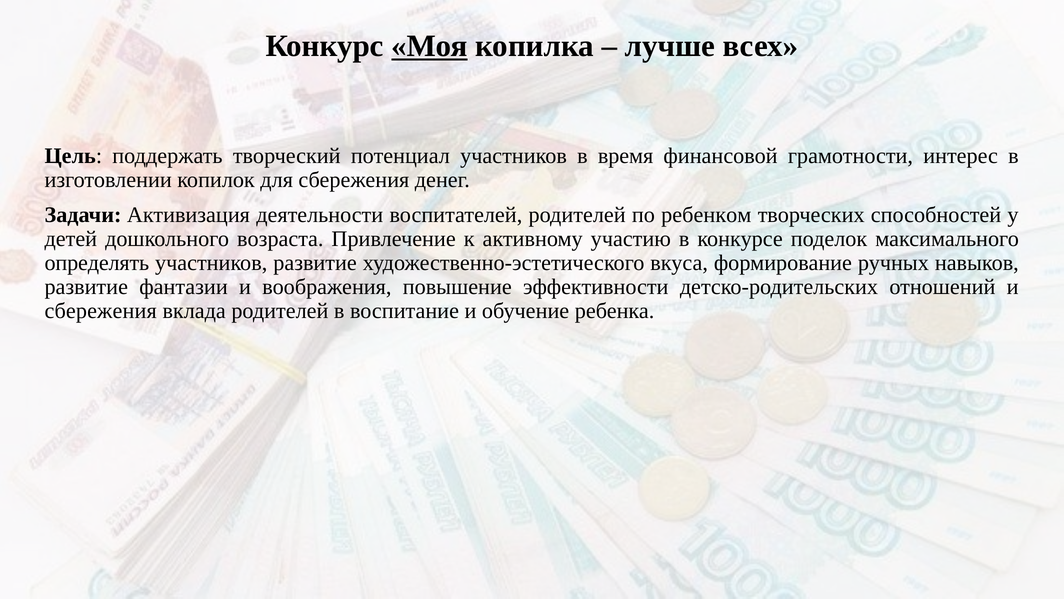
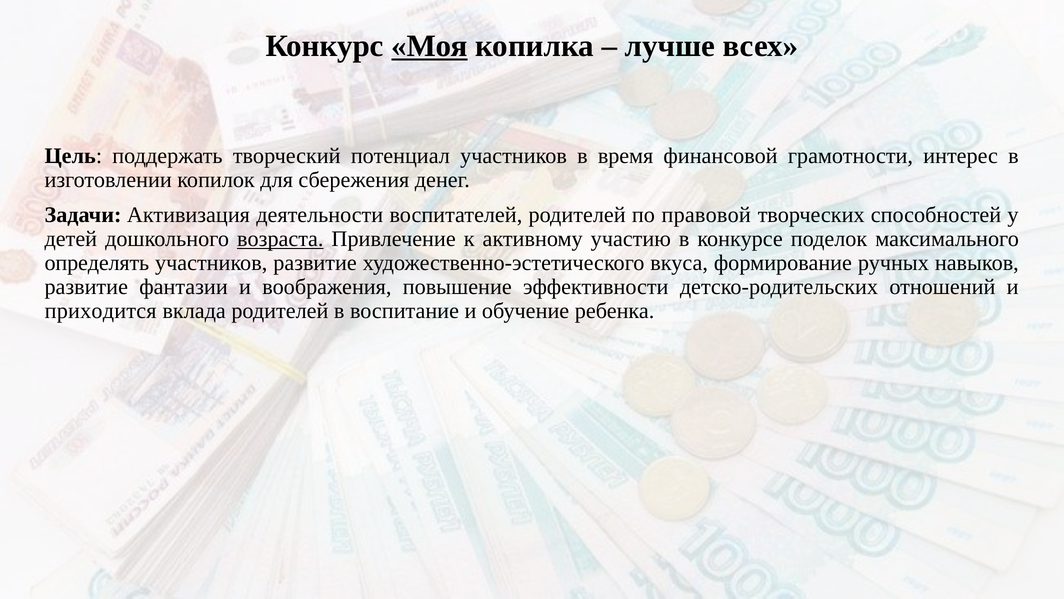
ребенком: ребенком -> правовой (706, 215)
возраста underline: none -> present (280, 239)
сбережения: сбережения -> приходится (101, 311)
